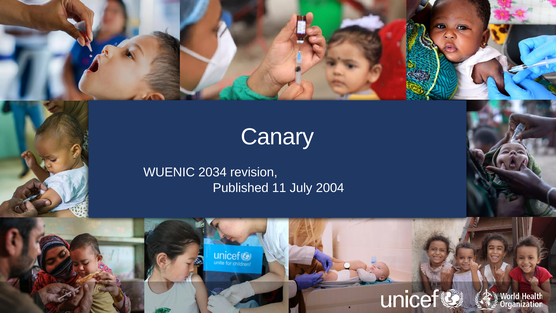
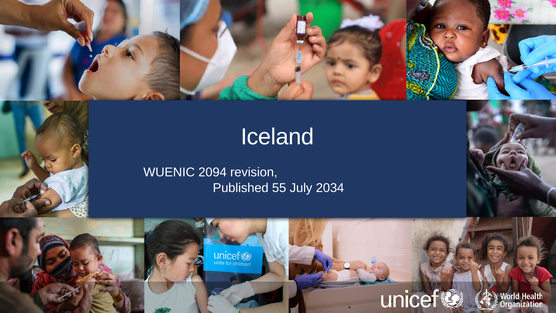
Canary: Canary -> Iceland (277, 137)
2034: 2034 -> 2094 (213, 172)
11: 11 -> 55 (279, 188)
2004: 2004 -> 2034 (330, 188)
